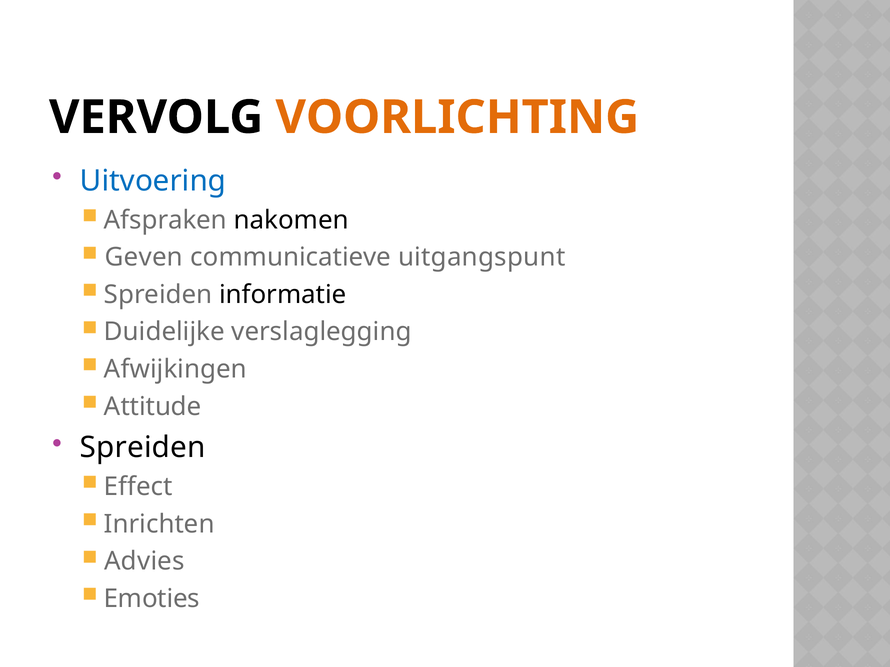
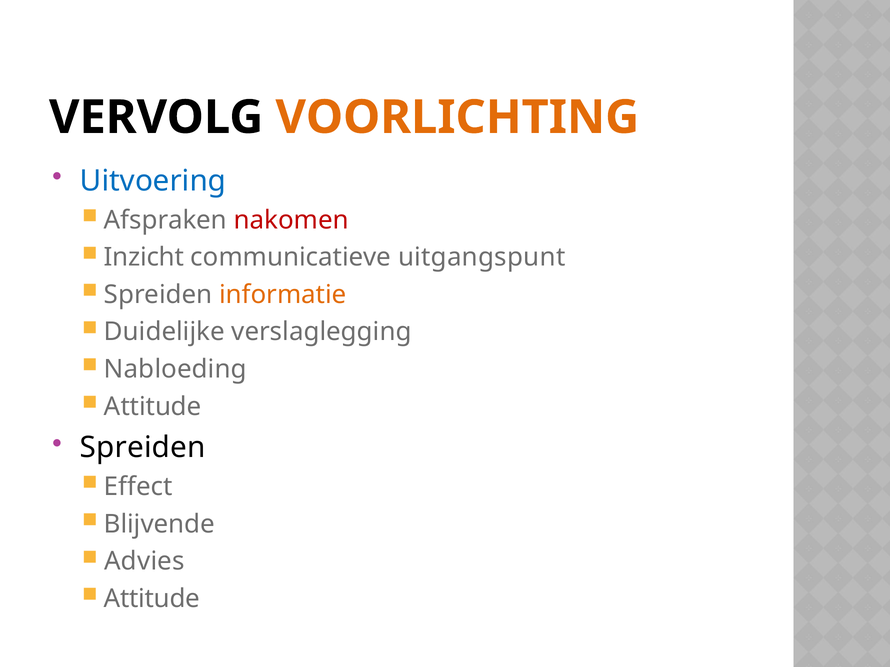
nakomen colour: black -> red (291, 220)
Geven: Geven -> Inzicht (144, 258)
informatie colour: black -> orange (283, 295)
Afwijkingen: Afwijkingen -> Nabloeding (175, 369)
Inrichten: Inrichten -> Blijvende (159, 524)
Emoties: Emoties -> Attitude (152, 599)
